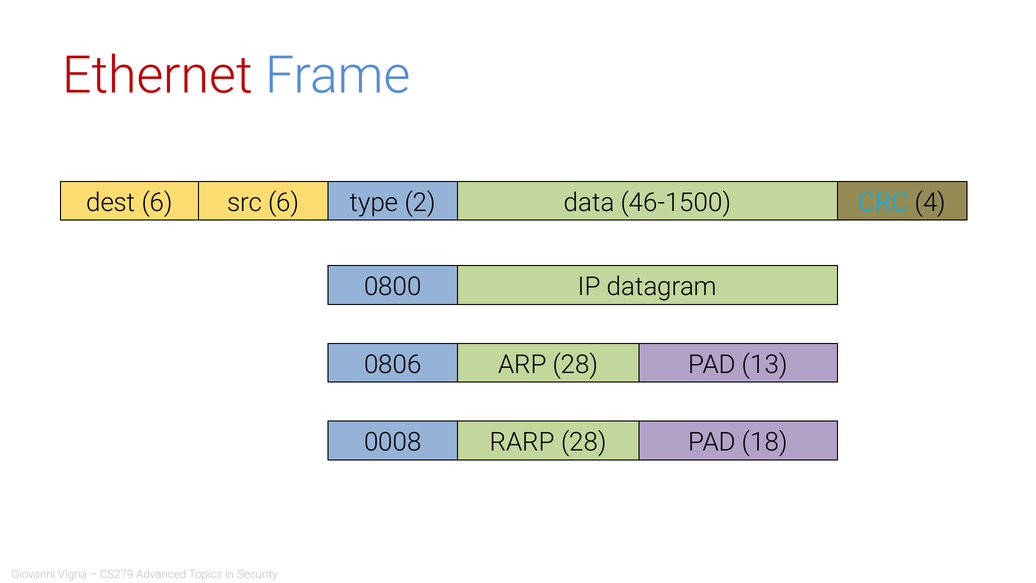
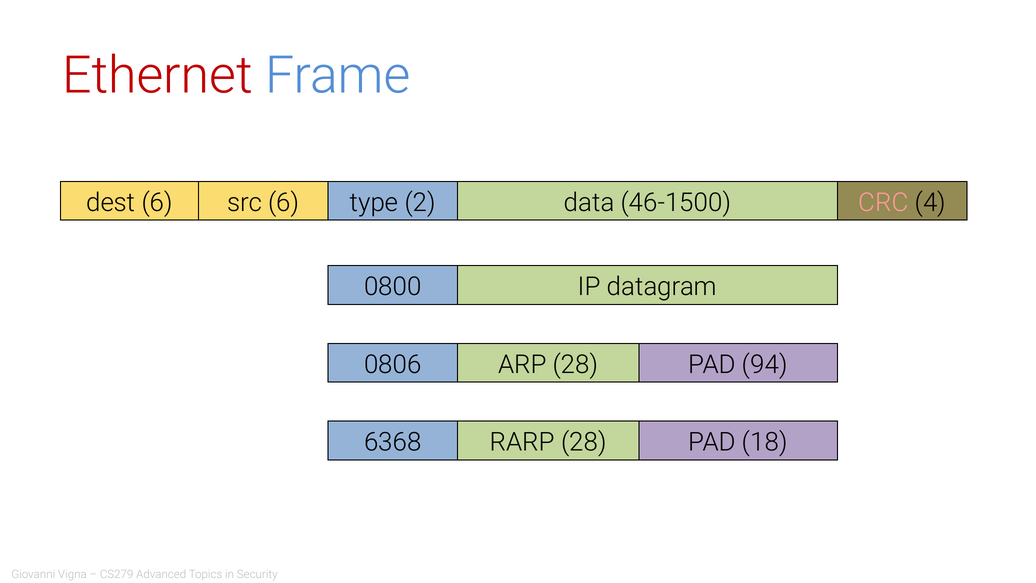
CRC colour: light blue -> pink (883, 203)
13: 13 -> 94 (765, 364)
0008: 0008 -> 6368 (393, 442)
